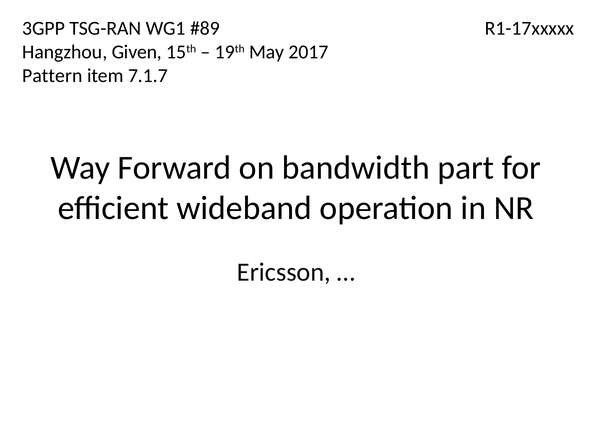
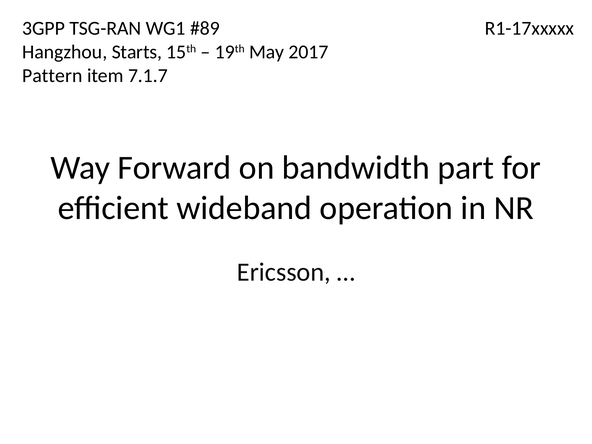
Given: Given -> Starts (137, 52)
